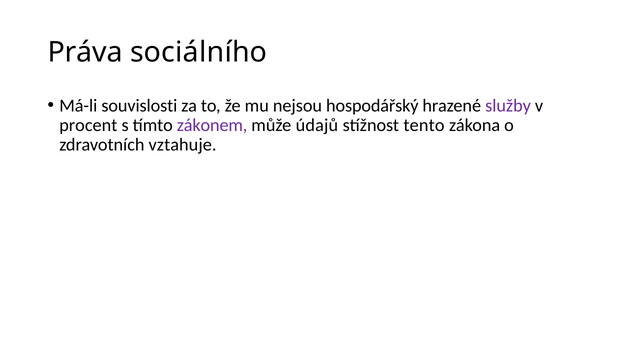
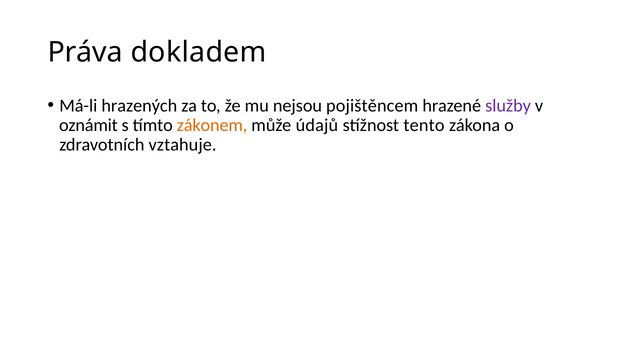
sociálního: sociálního -> dokladem (199, 52)
souvislosti: souvislosti -> hrazených (139, 106)
hospodářský: hospodářský -> pojištěncem (372, 106)
procent: procent -> oznámit (88, 125)
zákonem colour: purple -> orange (212, 125)
